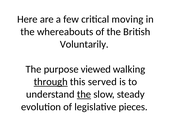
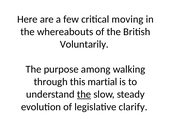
viewed: viewed -> among (96, 69)
through underline: present -> none (51, 82)
served: served -> martial (102, 82)
pieces: pieces -> clarify (133, 107)
